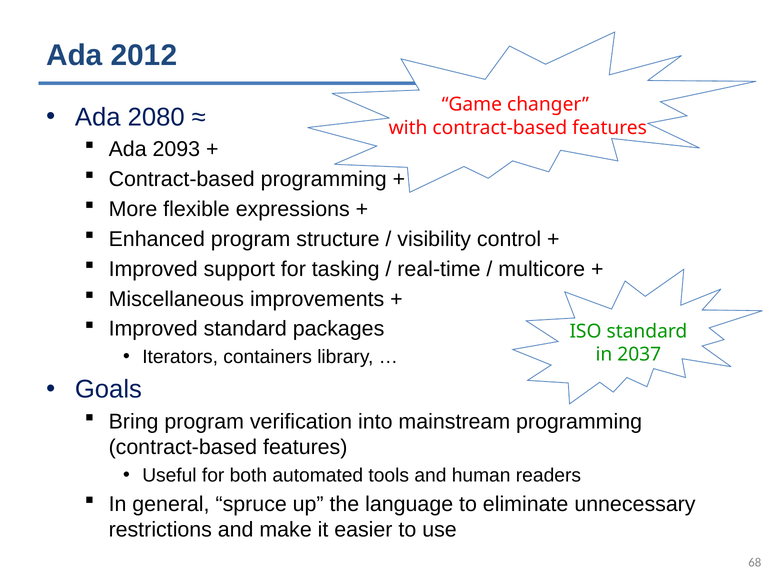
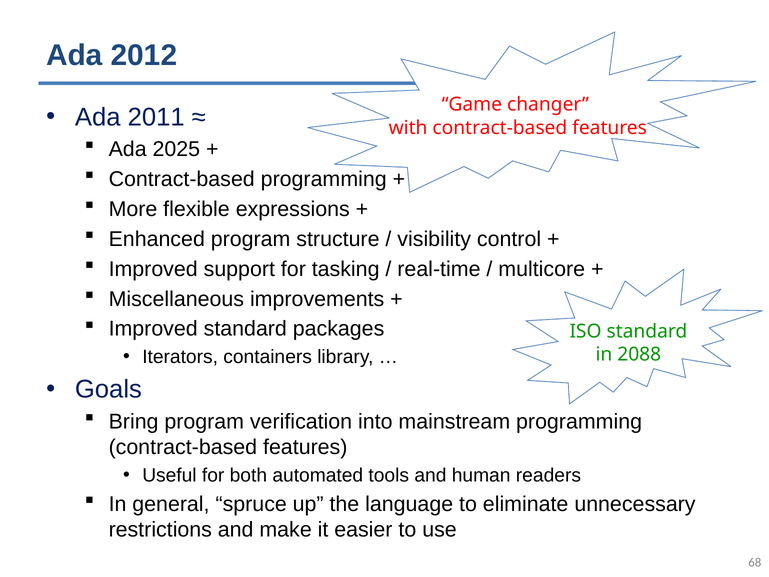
2080: 2080 -> 2011 (156, 117)
2093: 2093 -> 2025 (176, 149)
2037: 2037 -> 2088 (639, 354)
